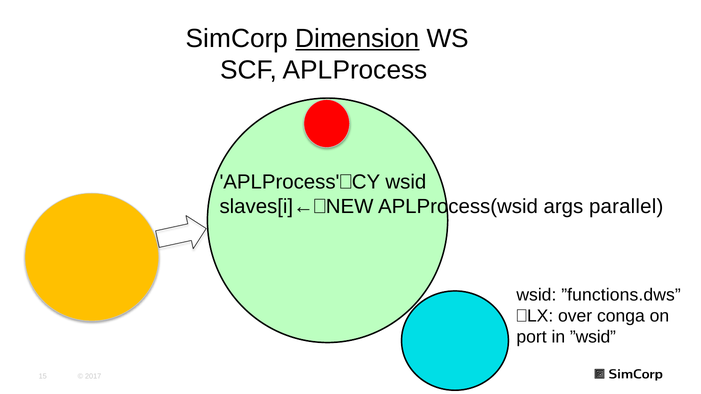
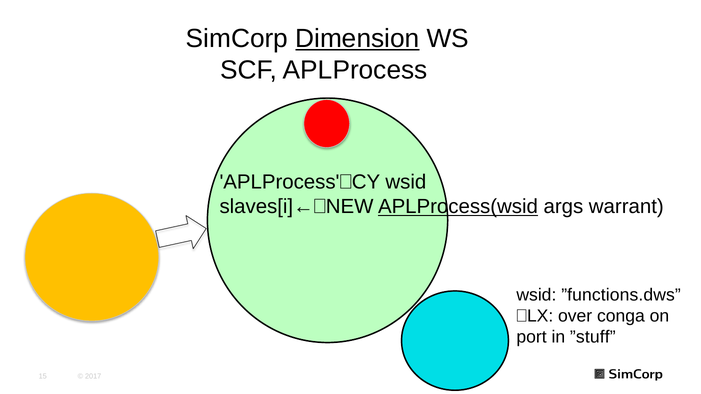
APLProcess(wsid underline: none -> present (458, 207)
parallel: parallel -> warrant (626, 207)
”wsid: ”wsid -> ”stuff (593, 337)
